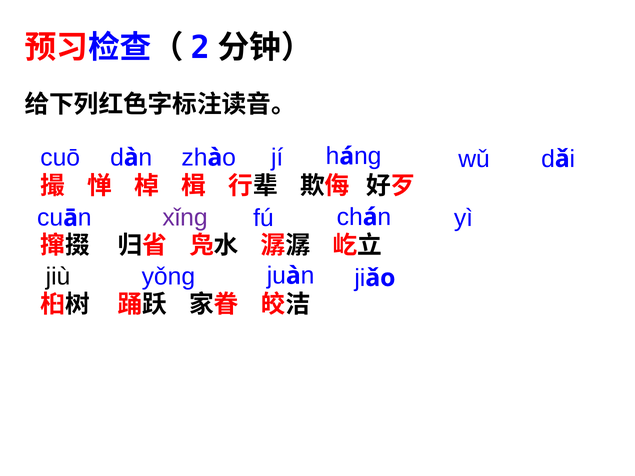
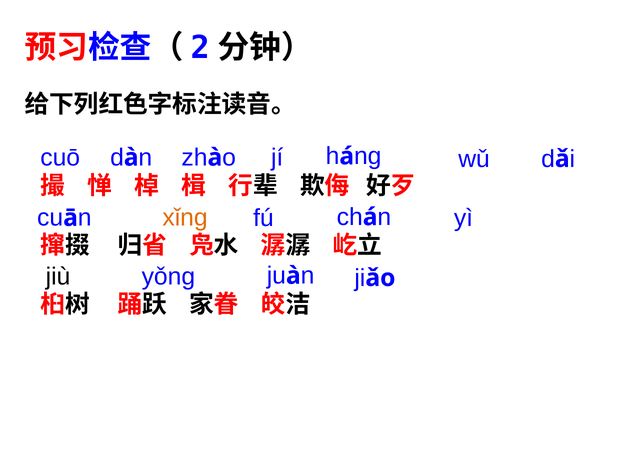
xǐnɡ colour: purple -> orange (185, 218)
